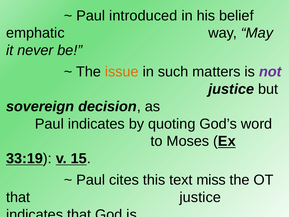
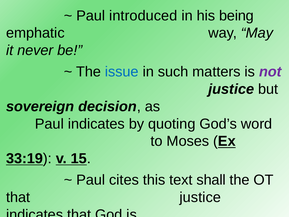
belief: belief -> being (236, 16)
issue colour: orange -> blue (122, 72)
miss: miss -> shall (211, 180)
